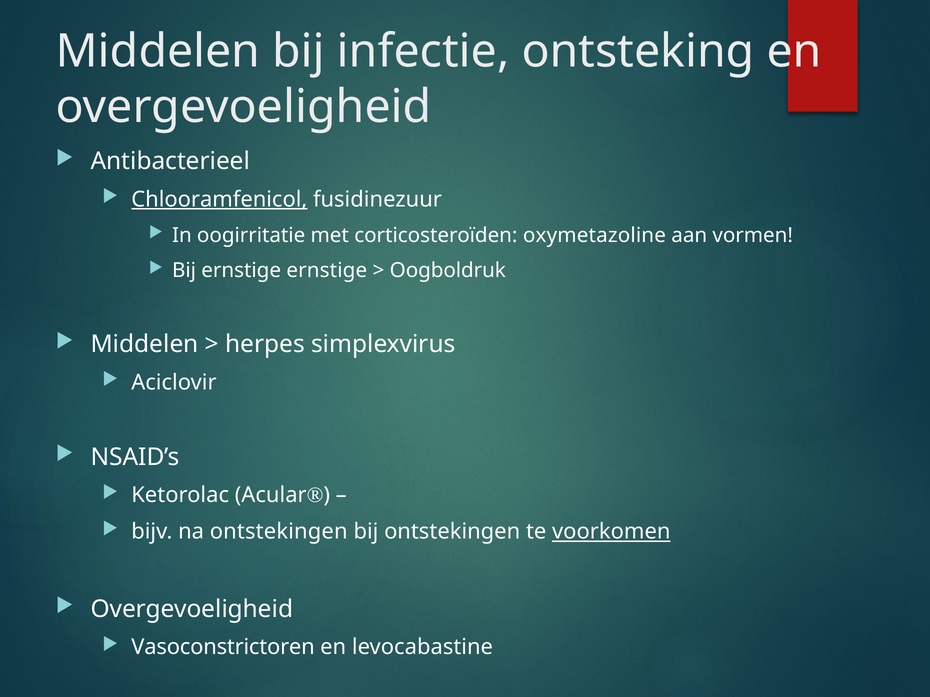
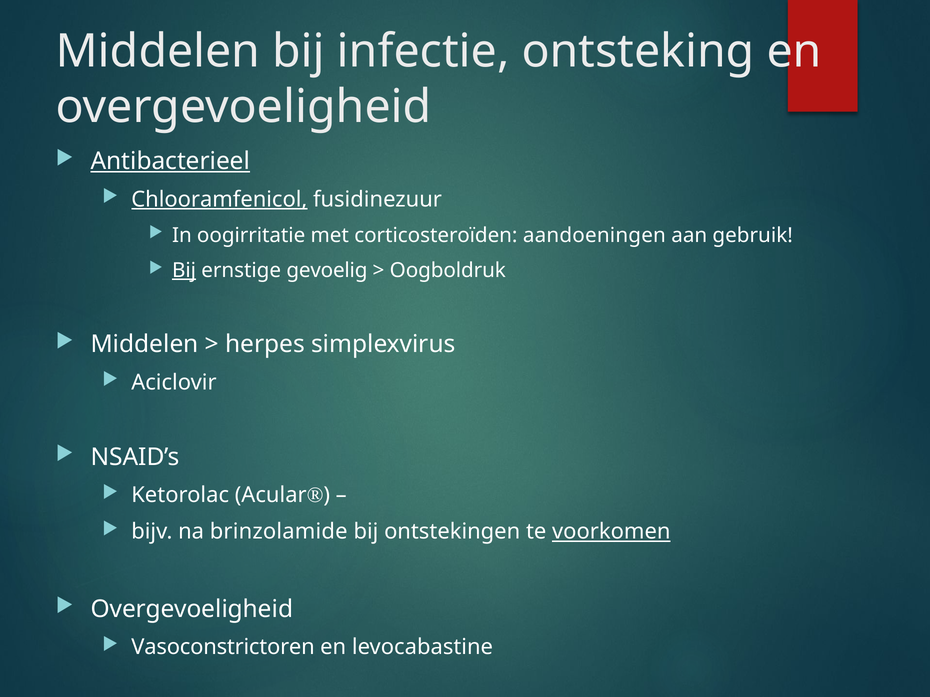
Antibacterieel underline: none -> present (170, 161)
oxymetazoline: oxymetazoline -> aandoeningen (594, 235)
vormen: vormen -> gebruik (753, 235)
Bij underline: none -> present (184, 271)
ernstige ernstige: ernstige -> gevoelig (327, 271)
na ontstekingen: ontstekingen -> brinzolamide (279, 532)
